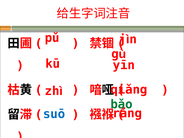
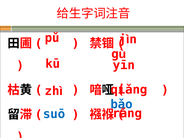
bǎo colour: green -> blue (122, 104)
